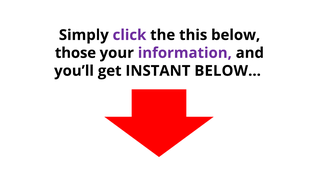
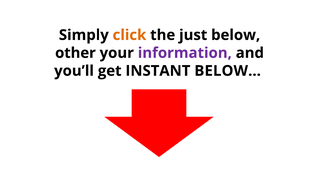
click colour: purple -> orange (129, 35)
this: this -> just (193, 35)
those: those -> other (75, 53)
